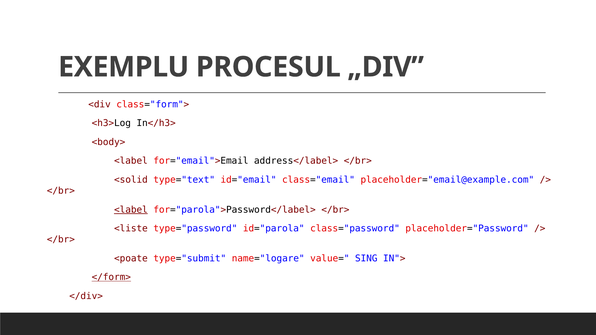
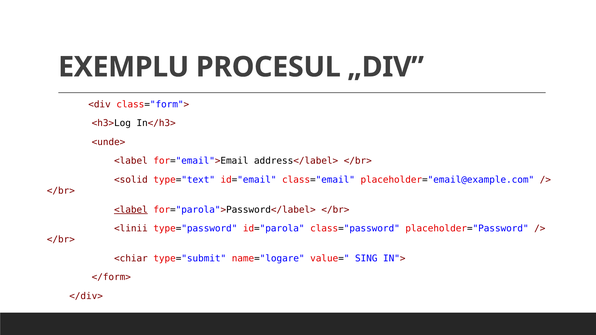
<body>: <body> -> <unde> (109, 142)
<liste: <liste -> <linii (131, 229)
<poate: <poate -> <chiar (131, 259)
</form> underline: present -> none (111, 277)
